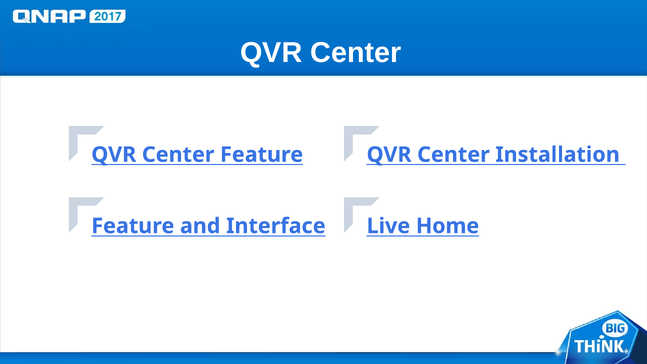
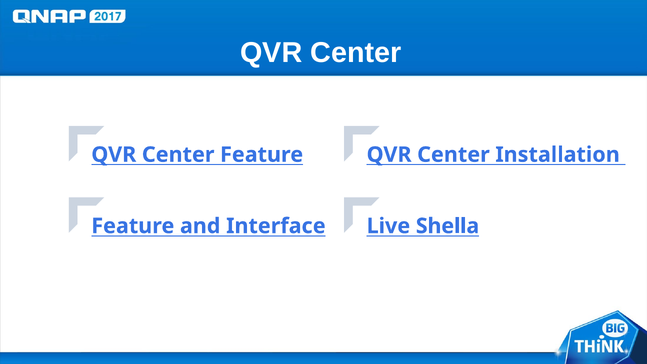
Home: Home -> Shella (448, 226)
